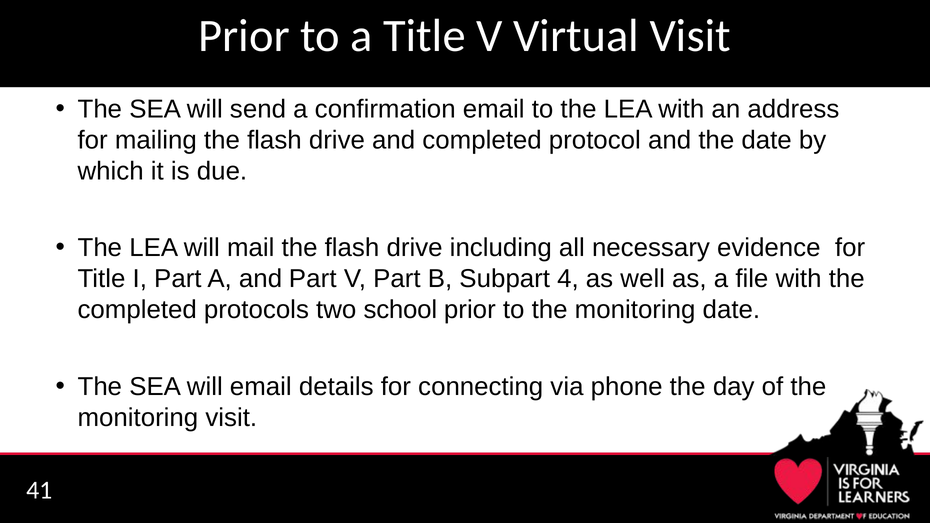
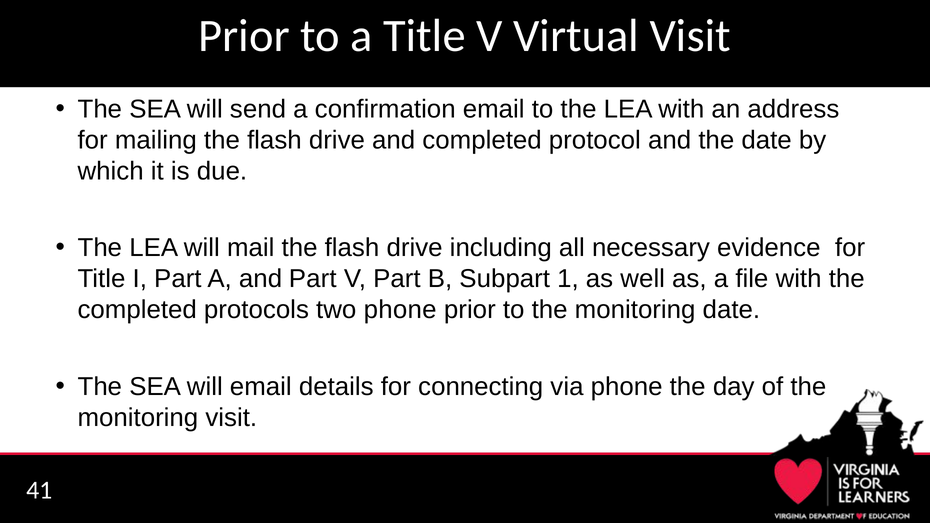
4: 4 -> 1 (568, 279)
two school: school -> phone (400, 310)
